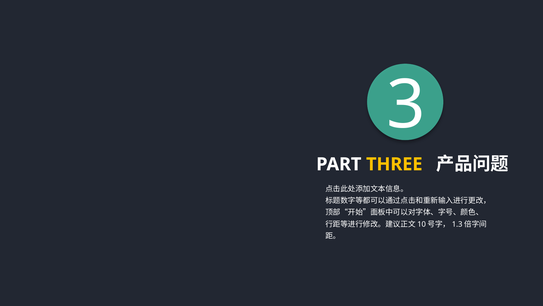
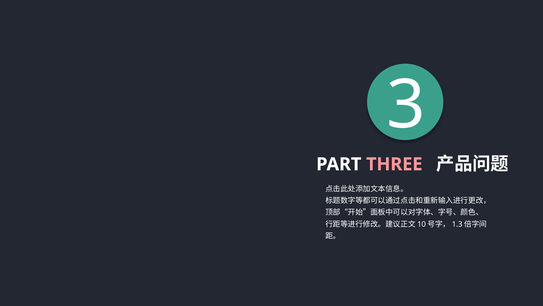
THREE colour: yellow -> pink (394, 164)
